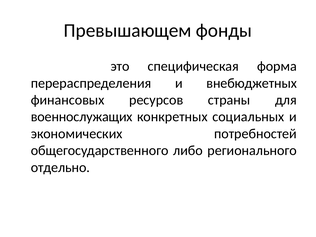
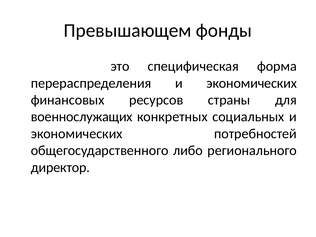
перераспределения и внебюджетных: внебюджетных -> экономических (252, 83)
отдельно: отдельно -> директор (60, 167)
